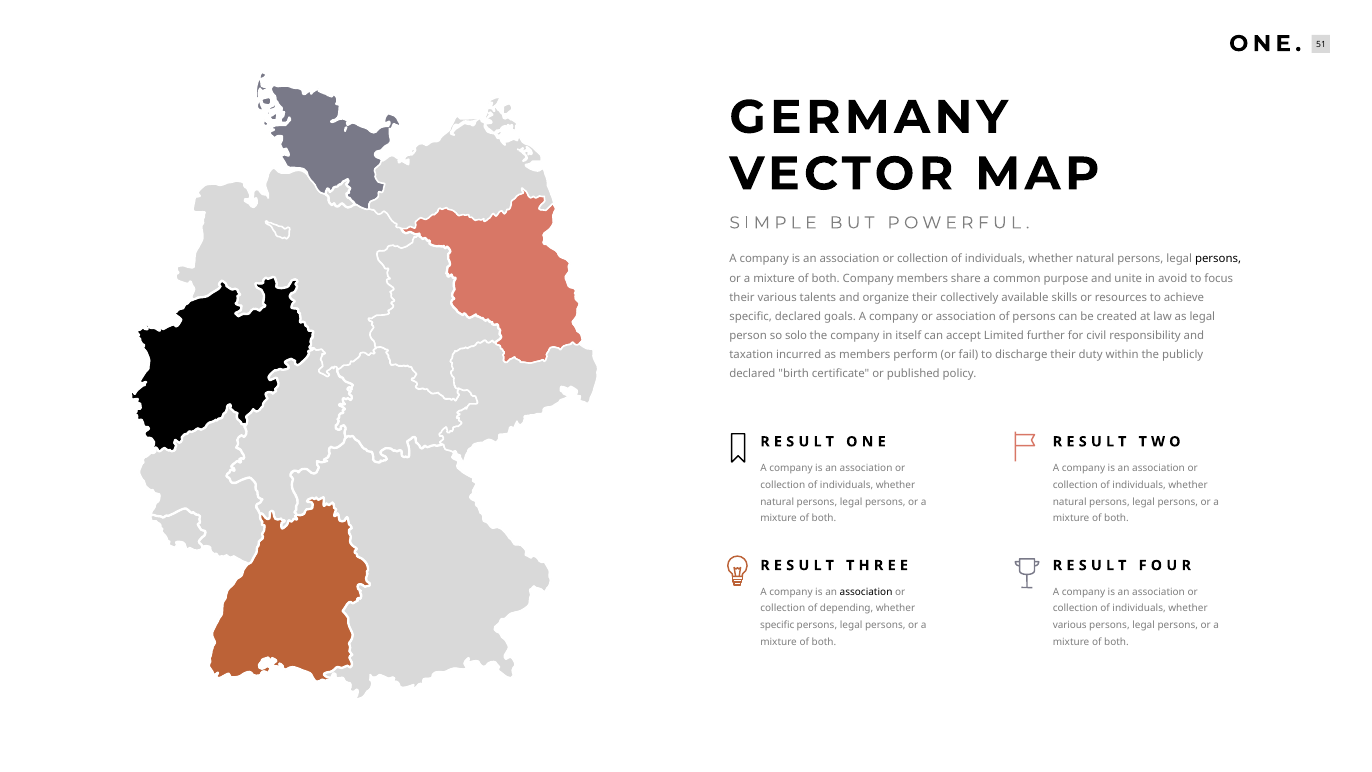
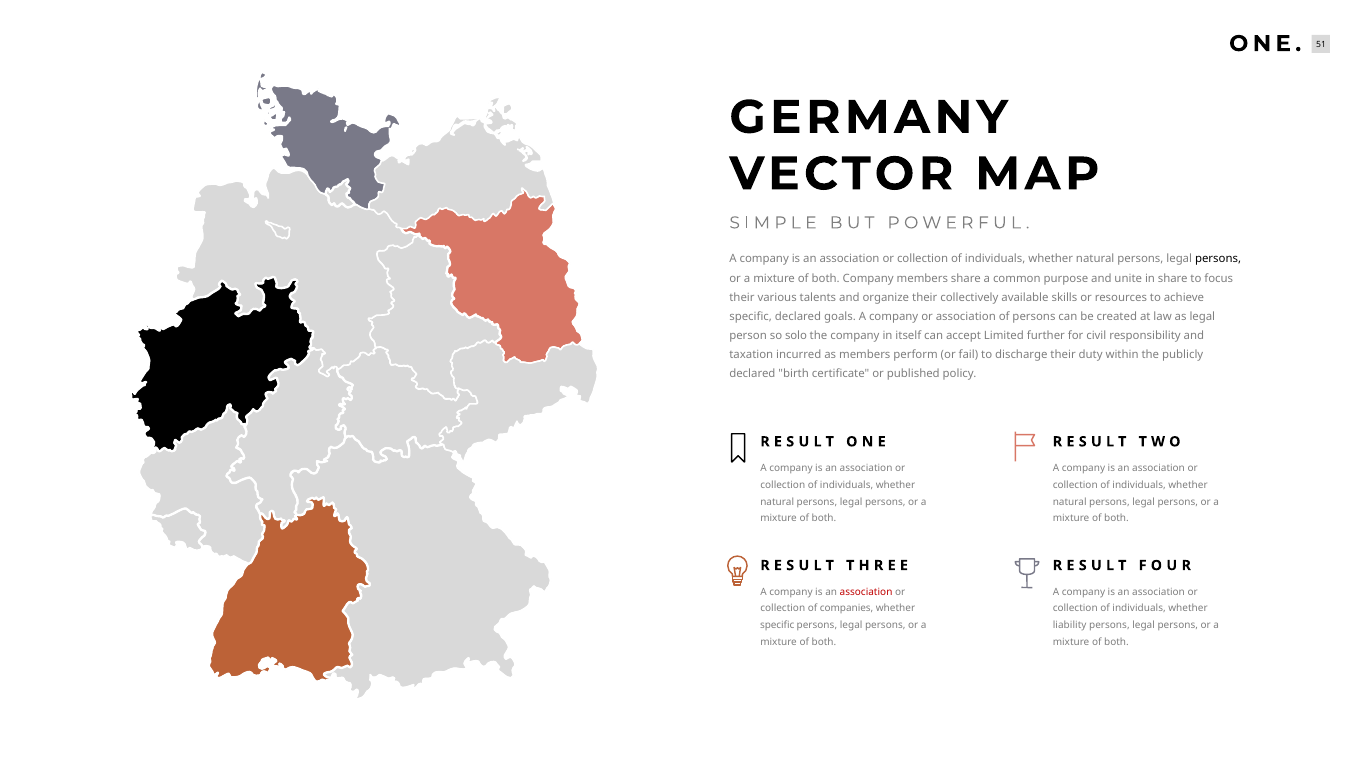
in avoid: avoid -> share (1173, 278)
association colour: black -> red (866, 592)
depending: depending -> companies (847, 609)
various: various -> liability (1070, 625)
